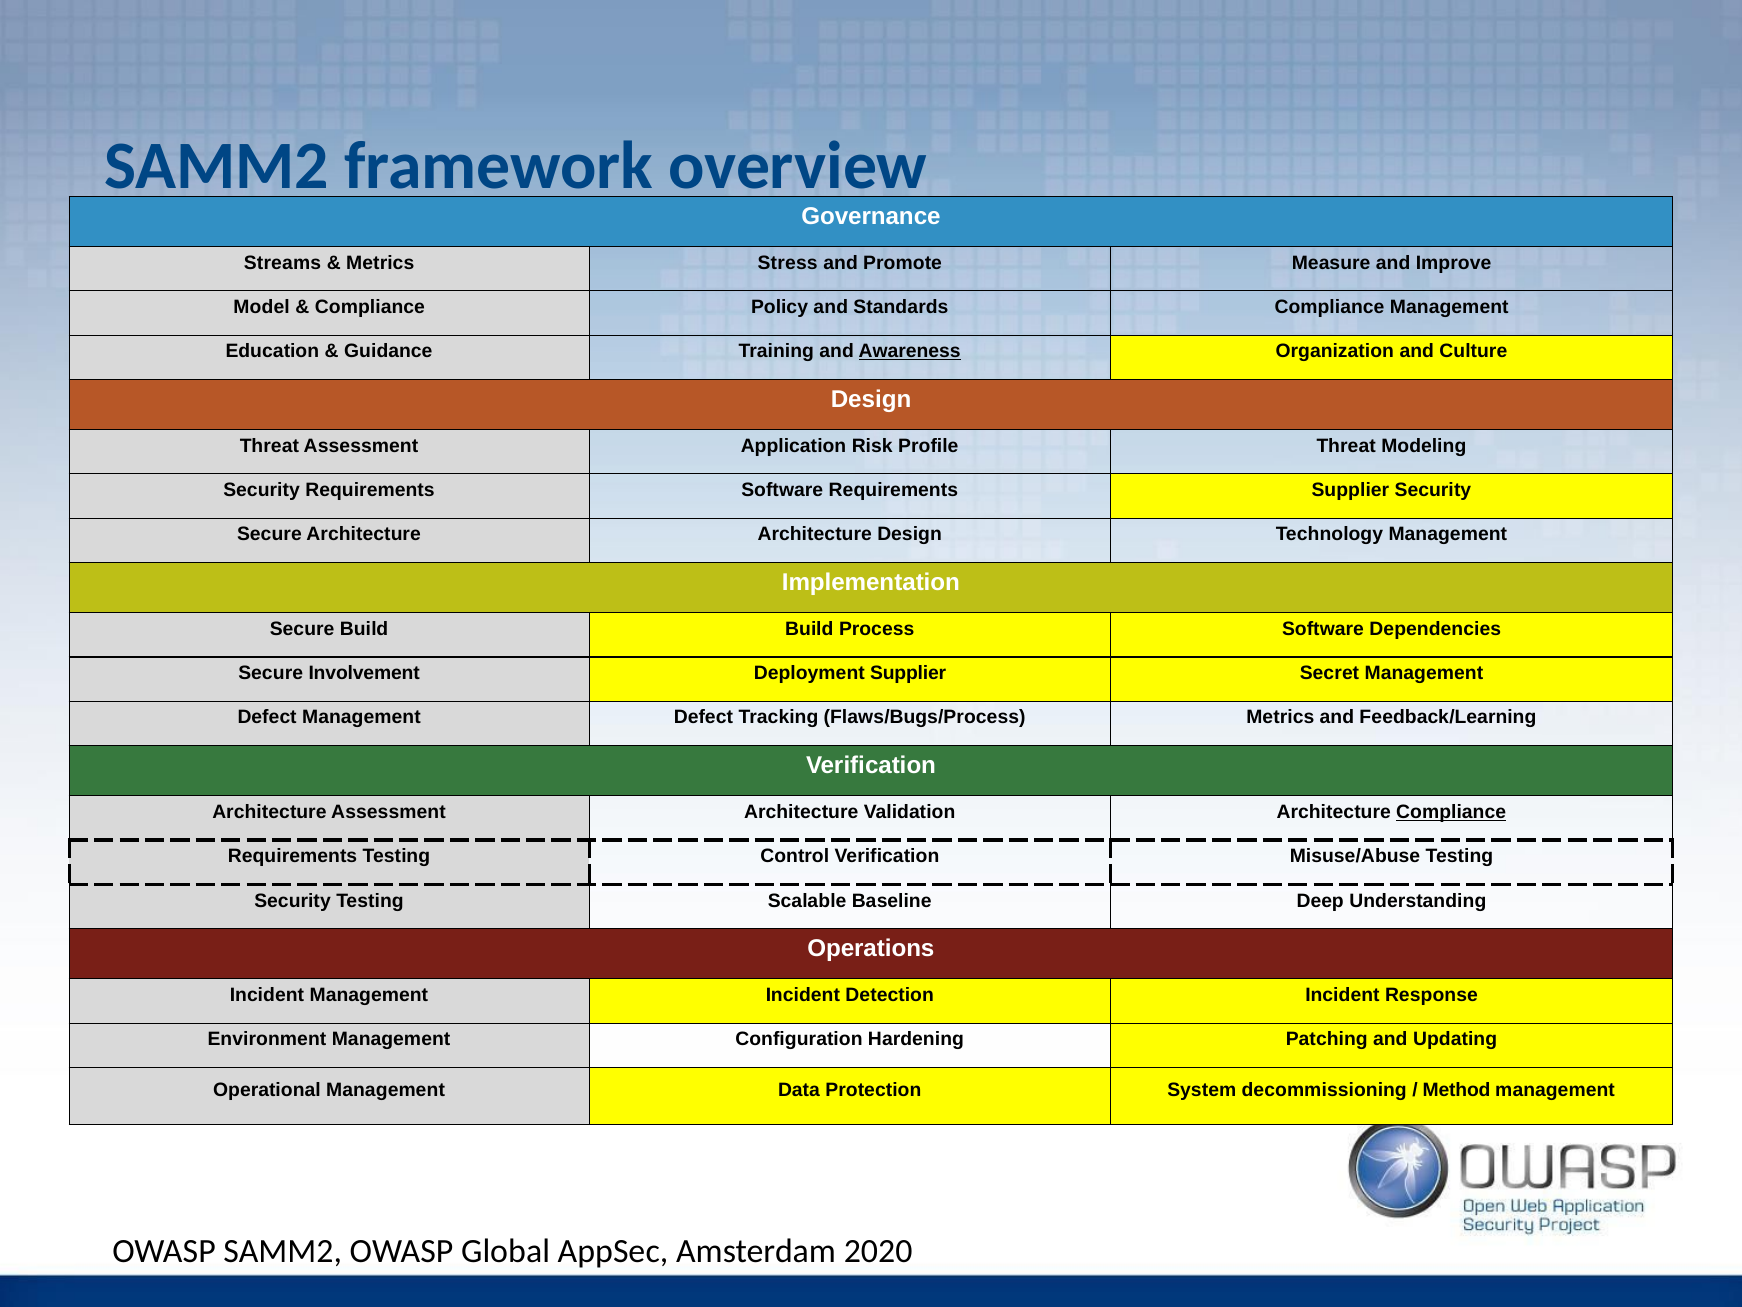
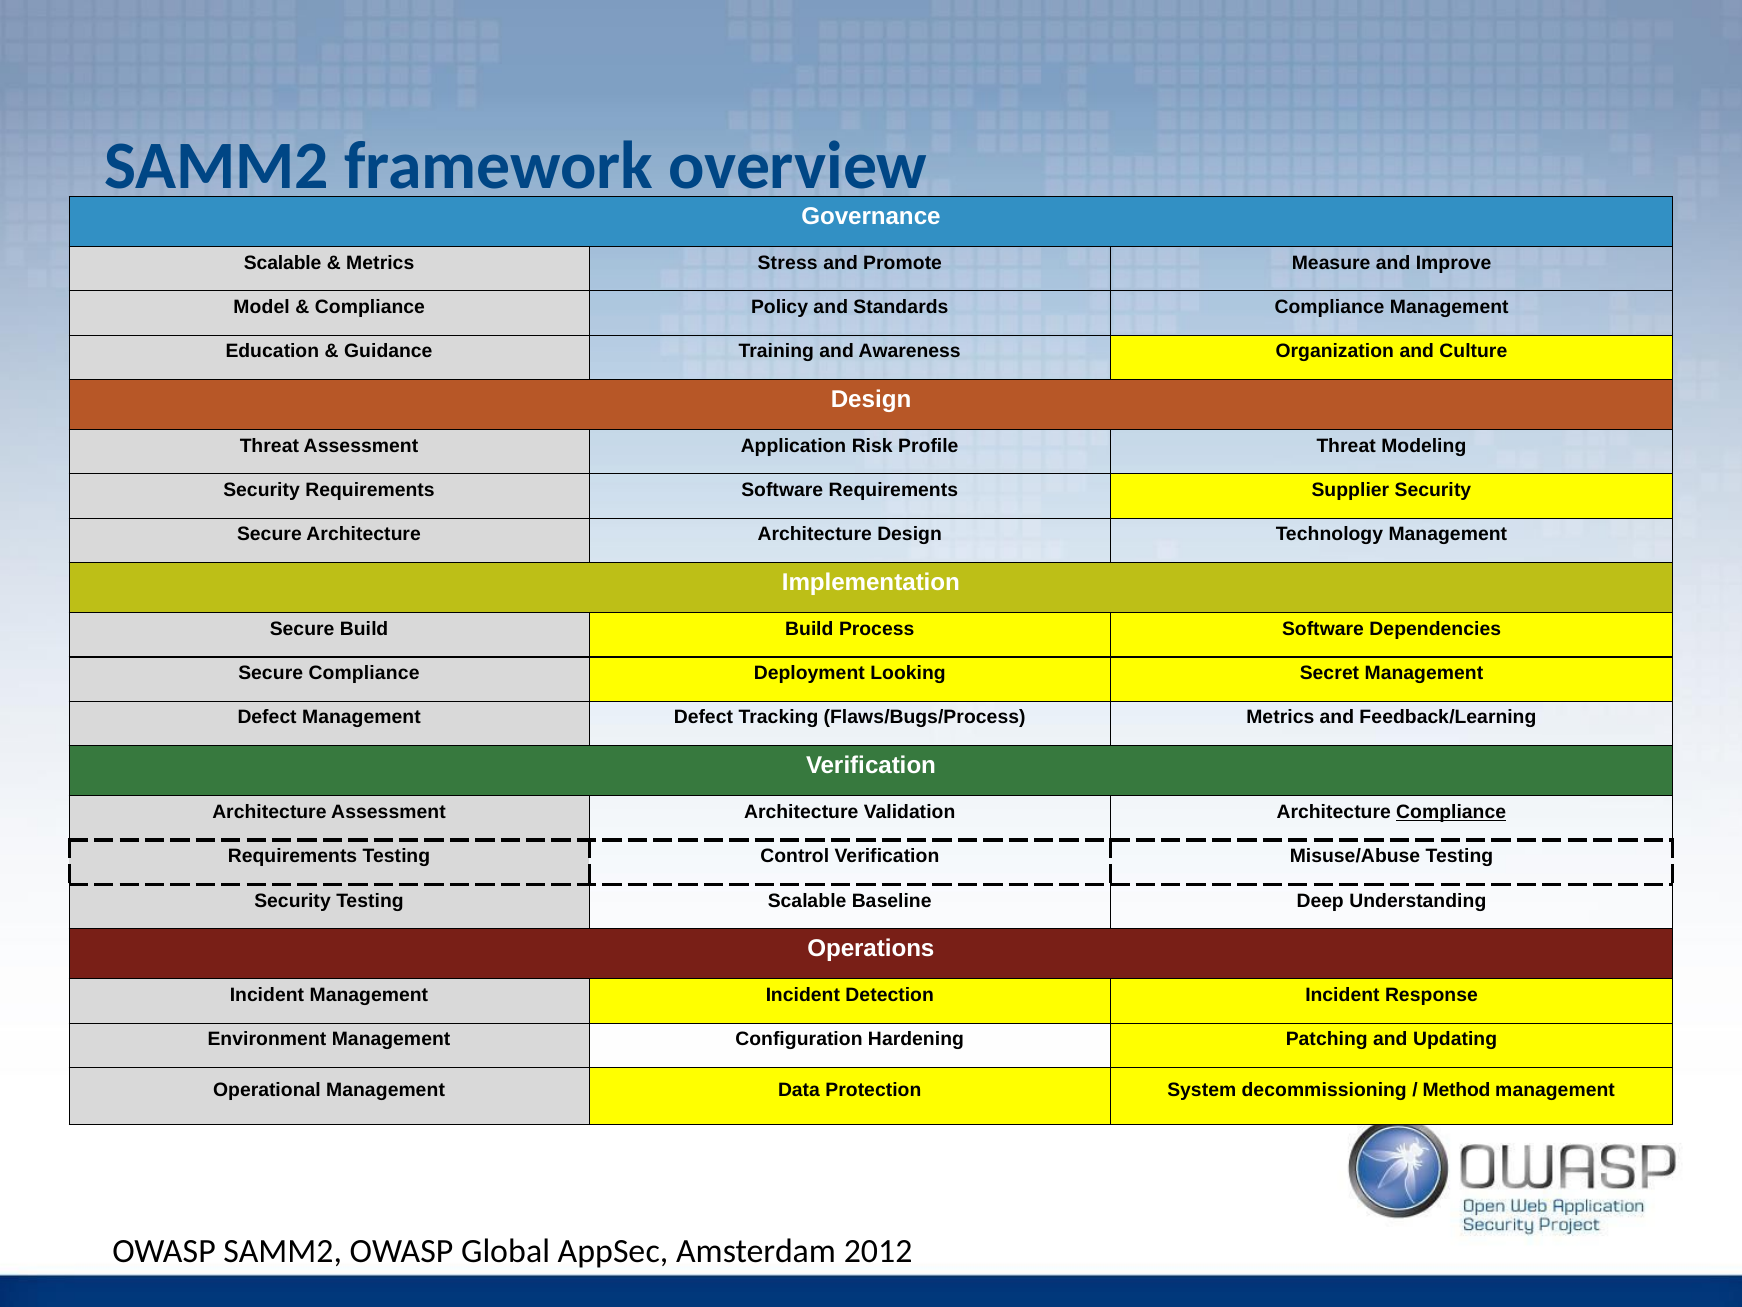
Streams: Streams -> Scalable (283, 263)
Awareness underline: present -> none (910, 351)
Secure Involvement: Involvement -> Compliance (364, 673)
Deployment Supplier: Supplier -> Looking (908, 673)
2020: 2020 -> 2012 (878, 1251)
